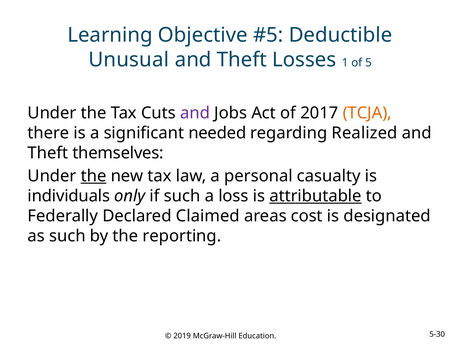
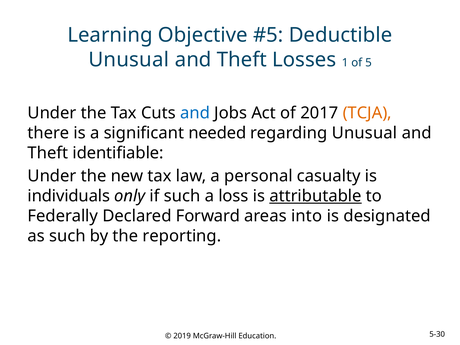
and colour: purple -> blue (195, 113)
regarding Realized: Realized -> Unusual (365, 133)
themselves: themselves -> identifiable (118, 153)
the underline: present -> none (94, 176)
Claimed: Claimed -> Forward (208, 216)
cost: cost -> into (307, 216)
